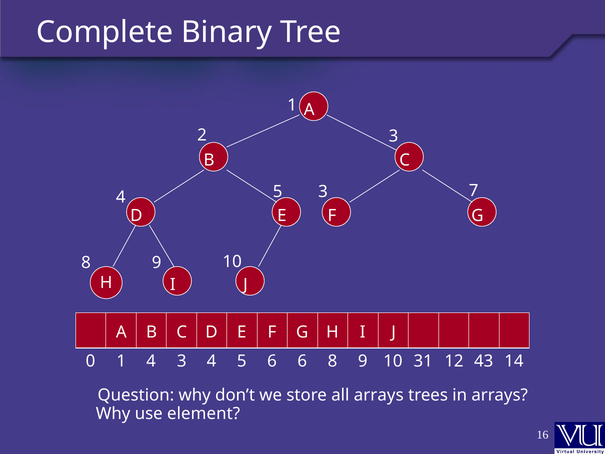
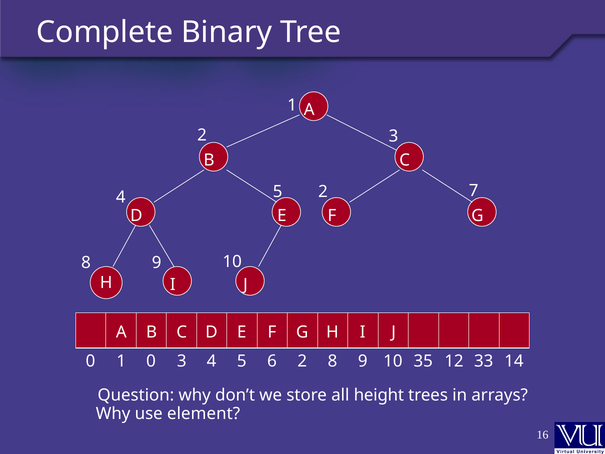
5 3: 3 -> 2 (323, 192)
1 4: 4 -> 0 (151, 361)
6 6: 6 -> 2 (302, 361)
31: 31 -> 35 (423, 361)
43: 43 -> 33 (484, 361)
all arrays: arrays -> height (379, 395)
